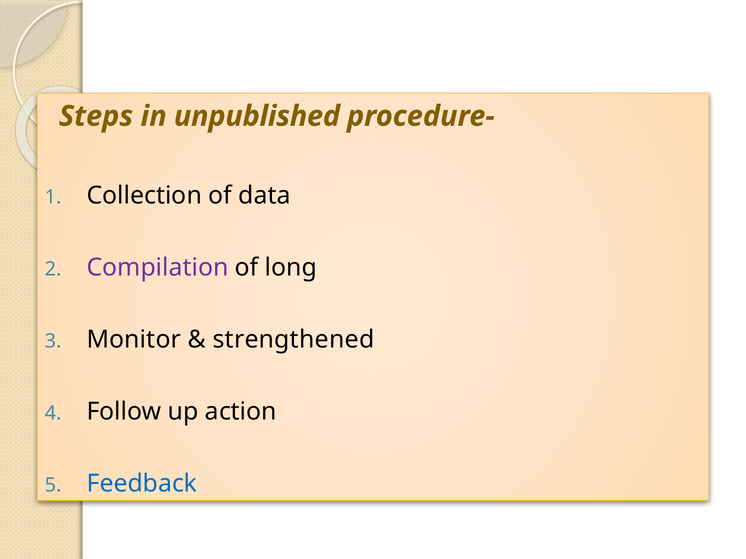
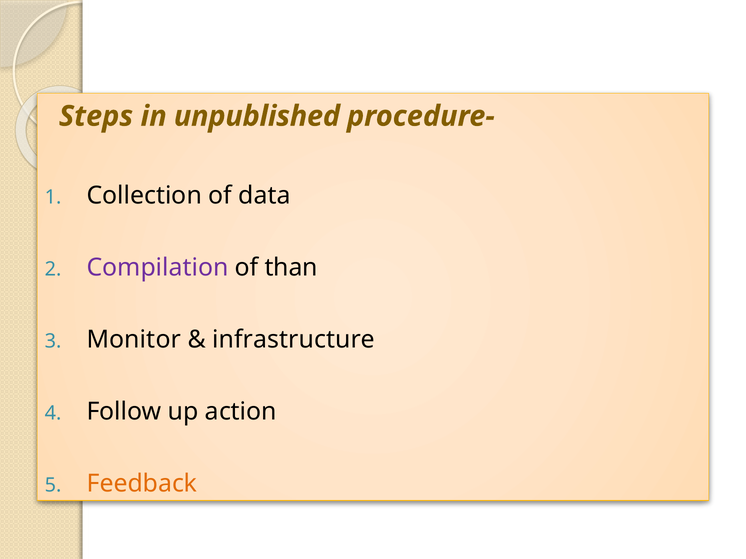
long: long -> than (291, 268)
strengthened: strengthened -> infrastructure (294, 340)
Feedback colour: blue -> orange (142, 484)
